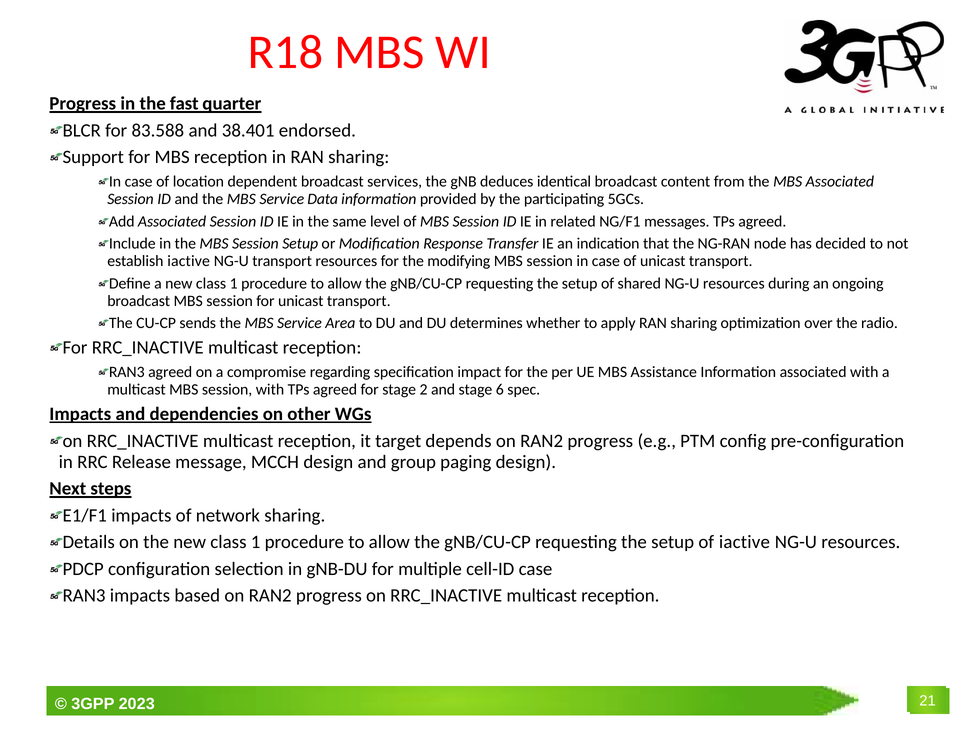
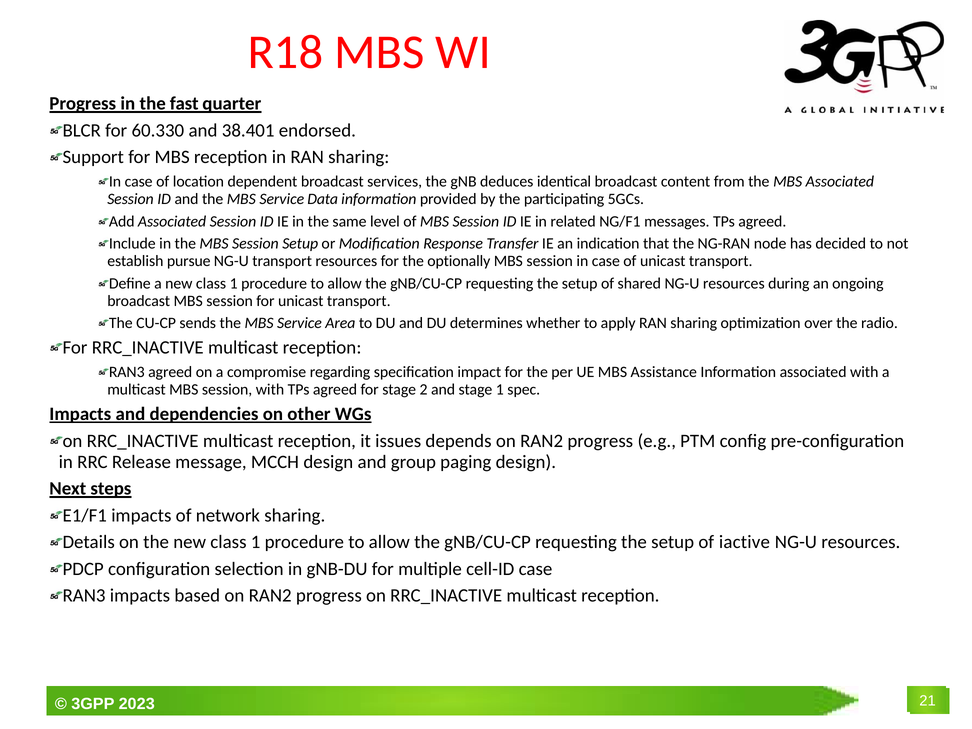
83.588: 83.588 -> 60.330 (158, 130)
establish iactive: iactive -> pursue (189, 261)
modifying: modifying -> optionally (459, 261)
stage 6: 6 -> 1 (500, 390)
target: target -> issues (398, 441)
